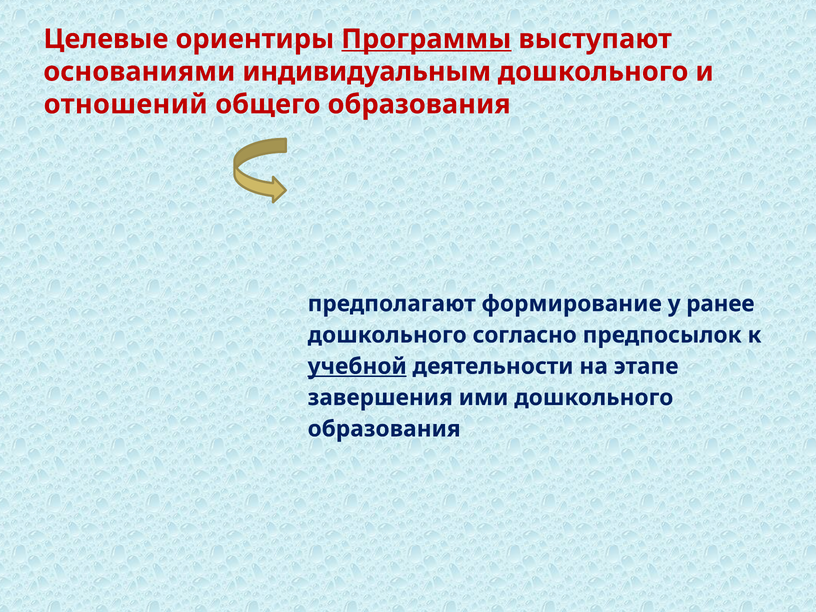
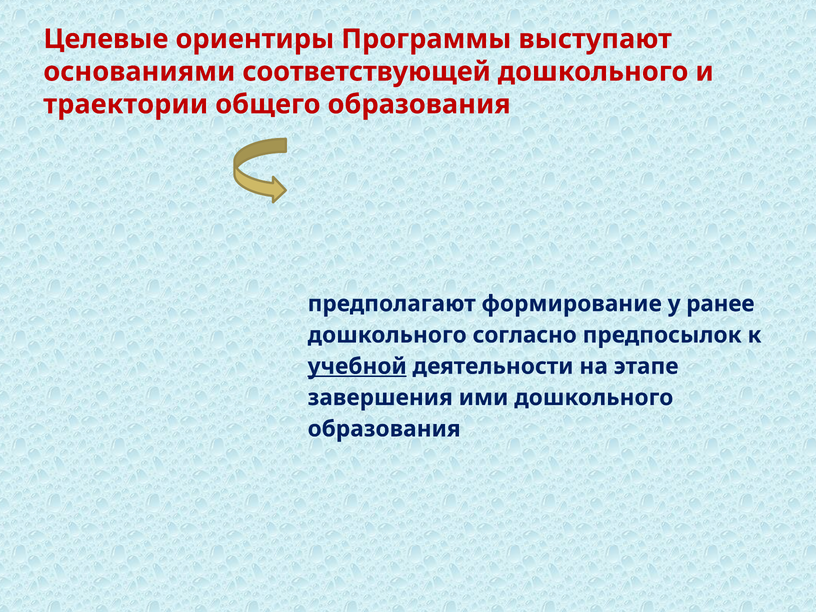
Программы underline: present -> none (426, 39)
индивидуальным: индивидуальным -> соответствующей (367, 72)
отношений: отношений -> траектории (126, 104)
